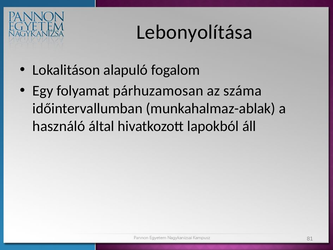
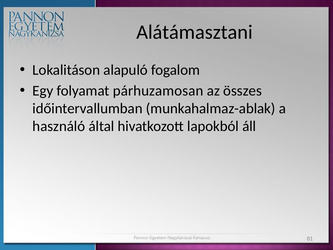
Lebonyolítása: Lebonyolítása -> Alátámasztani (195, 32)
száma: száma -> összes (243, 91)
